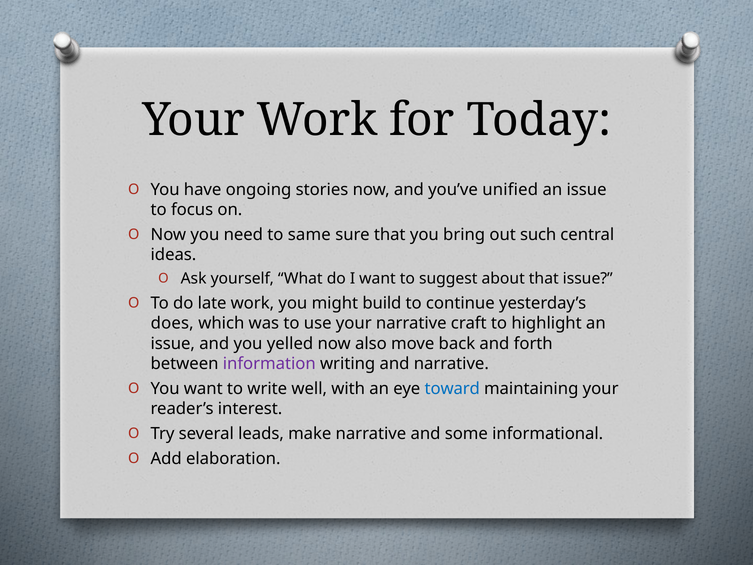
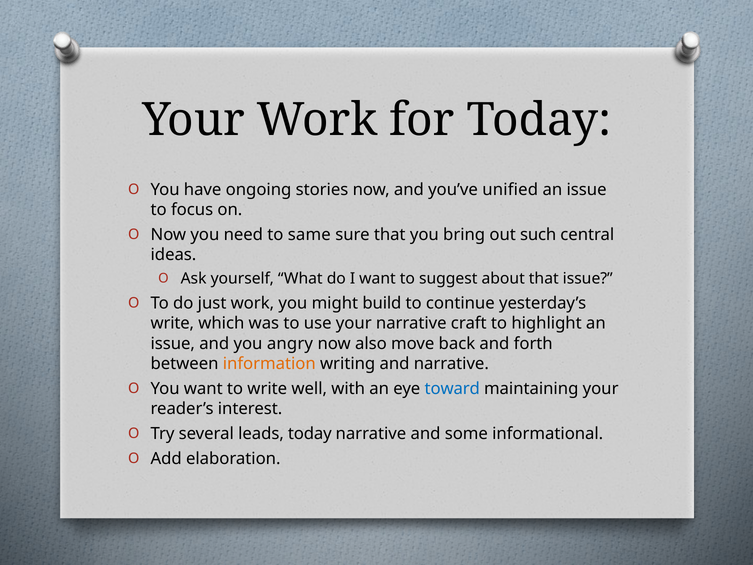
late: late -> just (212, 303)
does: does -> write (172, 323)
yelled: yelled -> angry (290, 343)
information colour: purple -> orange (269, 363)
leads make: make -> today (310, 434)
